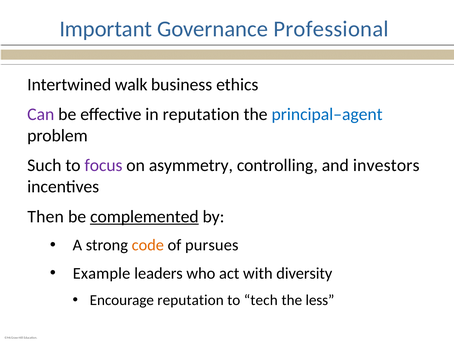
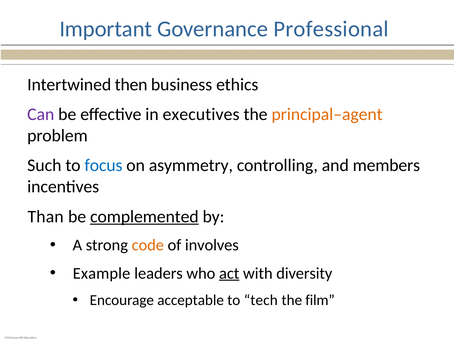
walk: walk -> then (131, 84)
in reputation: reputation -> executives (201, 114)
principal–agent colour: blue -> orange (327, 114)
focus colour: purple -> blue (103, 165)
investors: investors -> members (386, 165)
Then: Then -> Than (46, 216)
pursues: pursues -> involves (212, 245)
act underline: none -> present (229, 273)
Encourage reputation: reputation -> acceptable (191, 300)
less: less -> film (320, 300)
